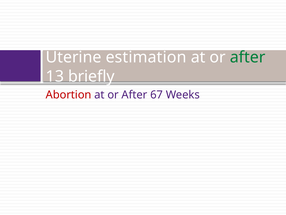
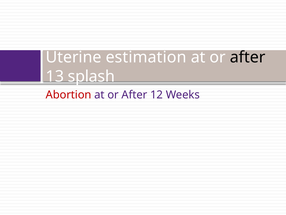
after colour: green -> black (248, 57)
briefly: briefly -> splash (91, 76)
67: 67 -> 12 (157, 95)
